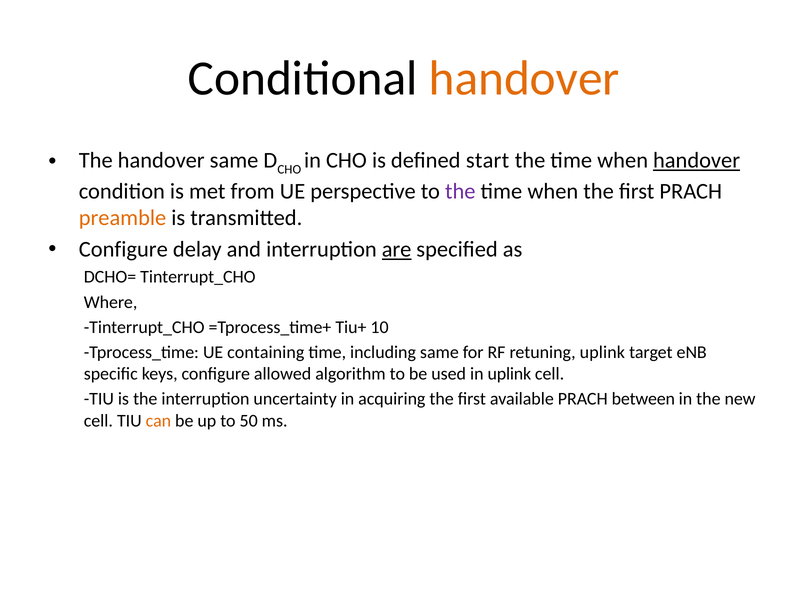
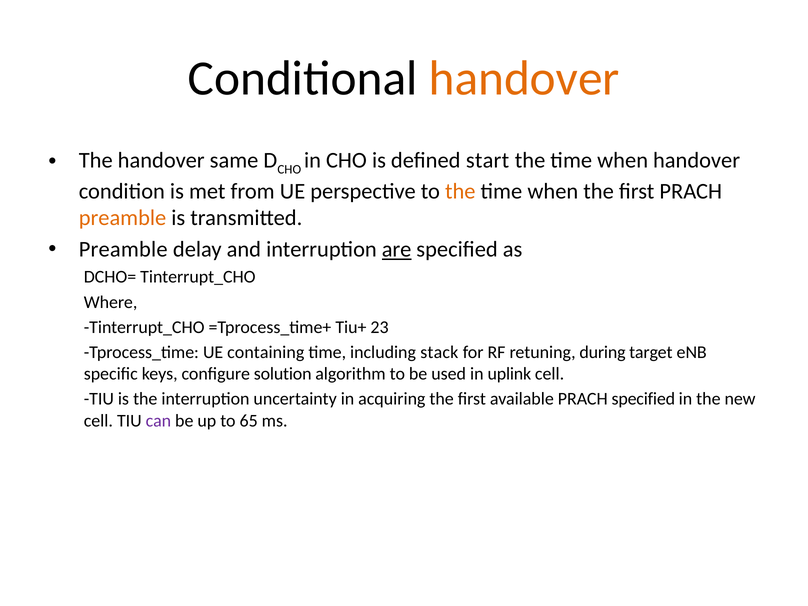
handover underline: present -> none (697, 160)
the colour: purple -> orange (460, 191)
Configure: Configure -> Preamble (123, 249)
10: 10 -> 23 (380, 327)
including same: same -> stack (439, 352)
retuning uplink: uplink -> during (603, 352)
allowed: allowed -> solution (283, 374)
PRACH between: between -> specified (643, 399)
can colour: orange -> purple (158, 421)
50: 50 -> 65 (249, 421)
